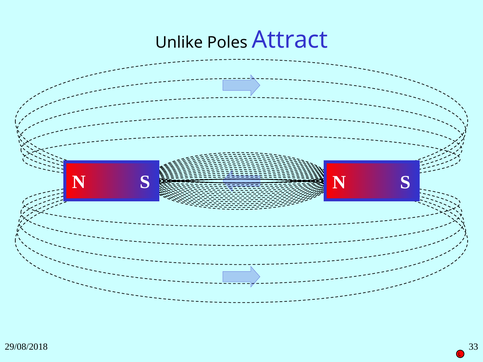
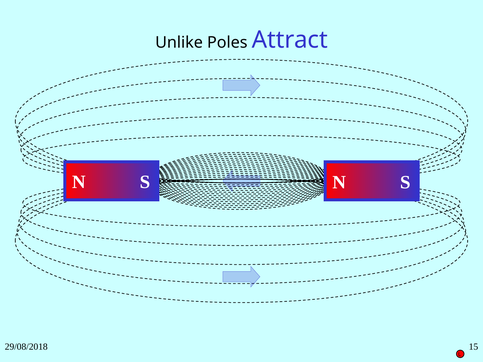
33: 33 -> 15 (473, 347)
